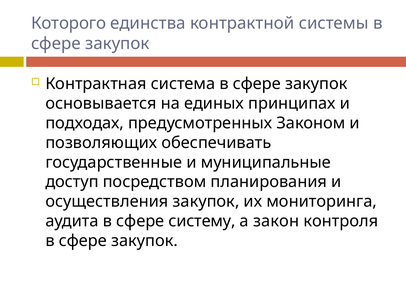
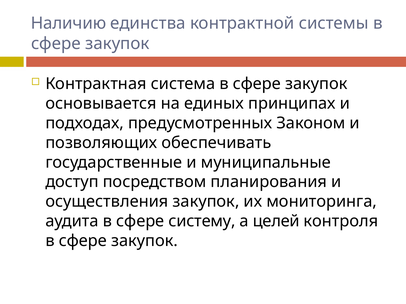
Которого: Которого -> Наличию (69, 23)
закон: закон -> целей (276, 222)
